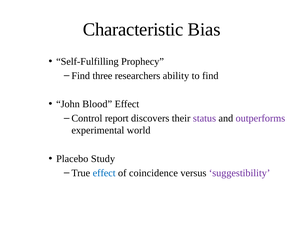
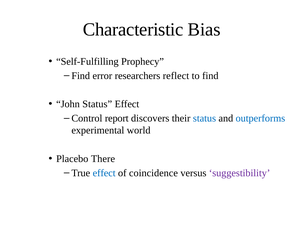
three: three -> error (102, 76)
ability: ability -> reflect (176, 76)
John Blood: Blood -> Status (97, 104)
status colour: purple -> blue (204, 118)
outperforms colour: purple -> blue (260, 118)
Study: Study -> There (103, 159)
